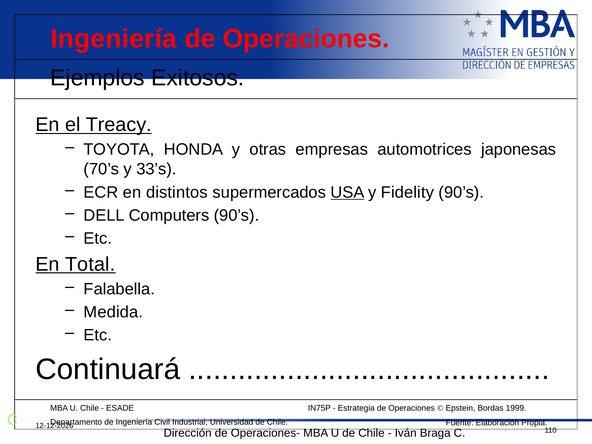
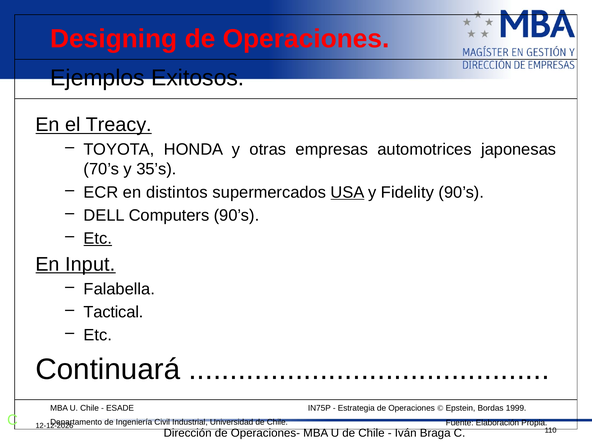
Ingeniería: Ingeniería -> Designing (114, 39)
33’s: 33’s -> 35’s (156, 169)
Etc underline: none -> present (98, 238)
Total: Total -> Input (90, 264)
Medida: Medida -> Tactical (113, 312)
